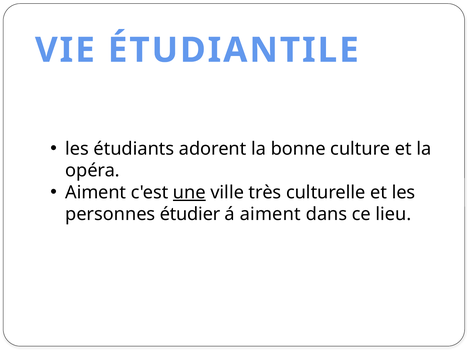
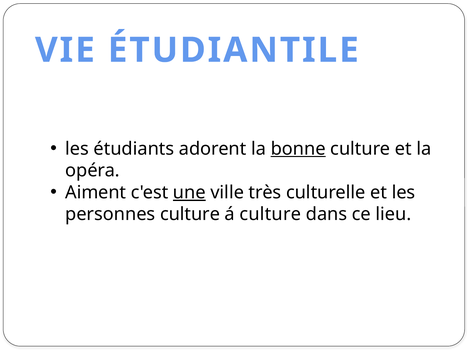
bonne underline: none -> present (298, 149)
personnes étudier: étudier -> culture (190, 214)
á aiment: aiment -> culture (270, 214)
